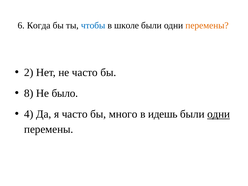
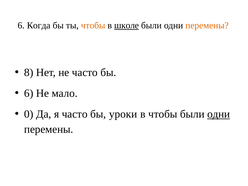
чтобы colour: blue -> orange (93, 25)
школе underline: none -> present (127, 25)
2: 2 -> 8 (29, 72)
8: 8 -> 6 (29, 93)
было: было -> мало (65, 93)
4: 4 -> 0 (29, 114)
много: много -> уроки (123, 114)
в идешь: идешь -> чтобы (163, 114)
